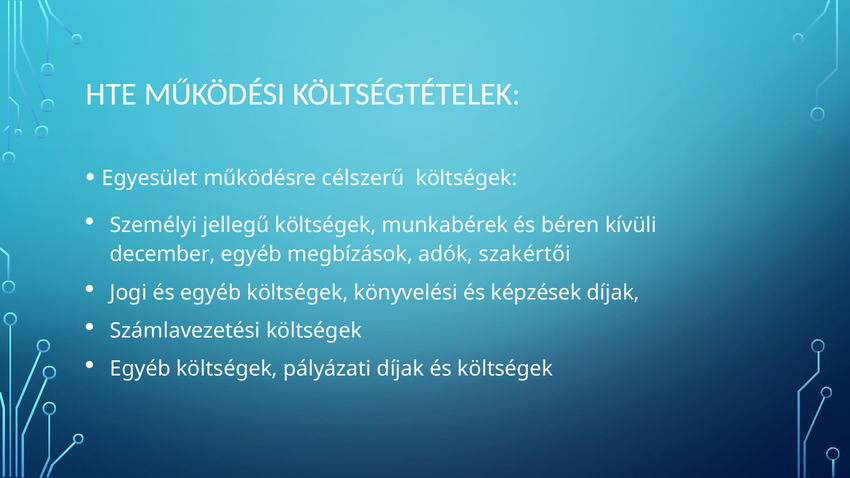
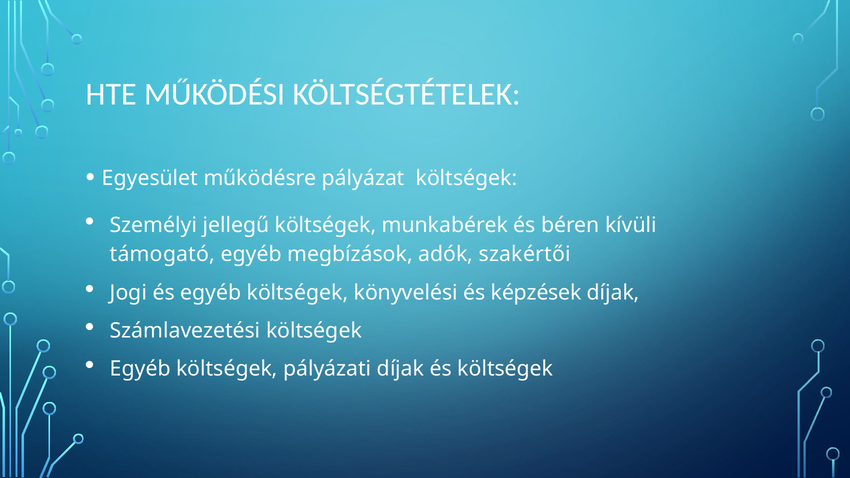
célszerű: célszerű -> pályázat (363, 178)
december: december -> támogató (162, 254)
